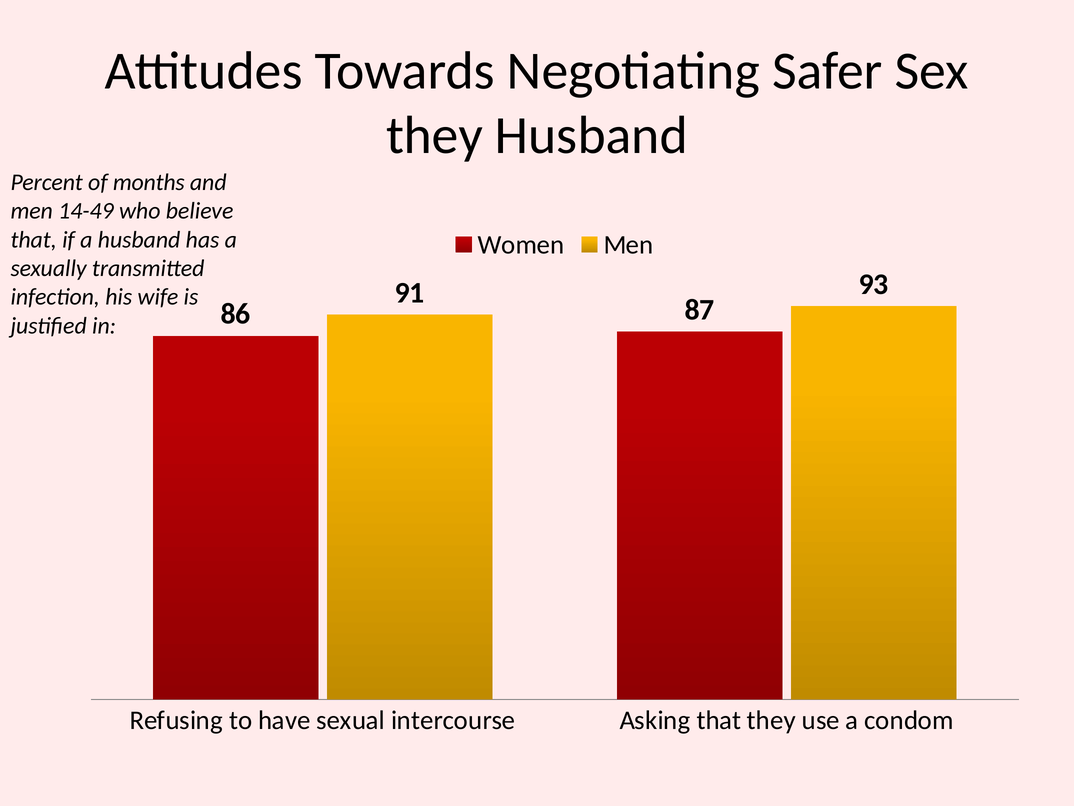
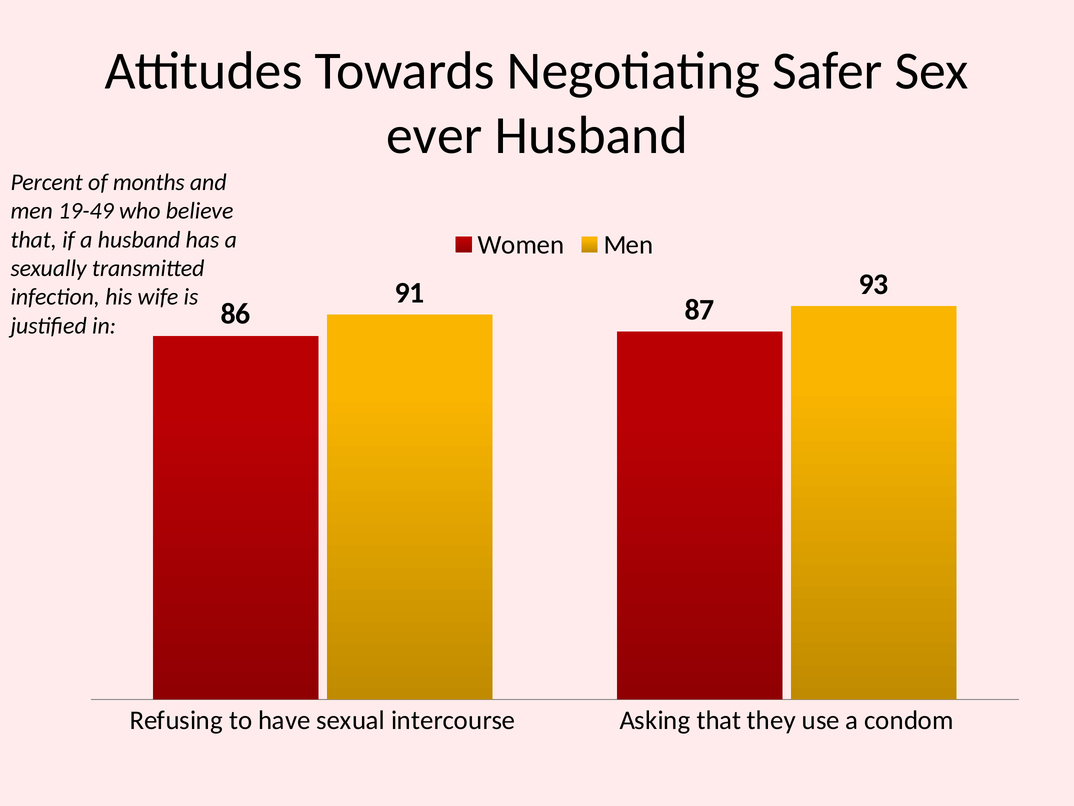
they: they -> ever (434, 135)
14-49: 14-49 -> 19-49 (86, 211)
